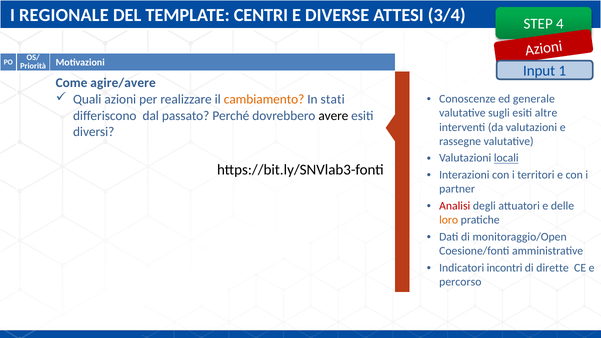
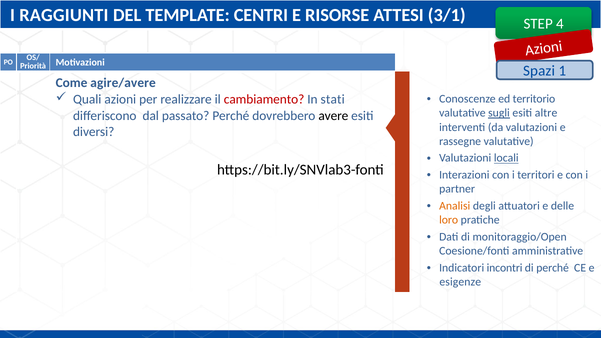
REGIONALE: REGIONALE -> RAGGIUNTI (64, 15)
DIVERSE: DIVERSE -> RISORSE (337, 15)
3/4: 3/4 -> 3/1 (447, 15)
Input: Input -> Spazi (539, 71)
cambiamento colour: orange -> red (264, 99)
generale: generale -> territorio (534, 99)
sugli underline: none -> present (499, 113)
Analisi colour: red -> orange (455, 206)
di dirette: dirette -> perché (553, 268)
percorso: percorso -> esigenze (460, 282)
